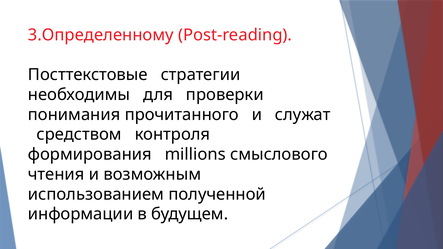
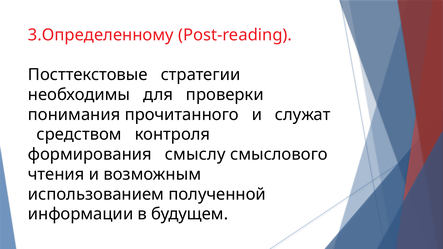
millions: millions -> смыслу (195, 155)
